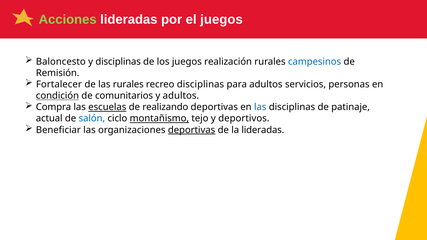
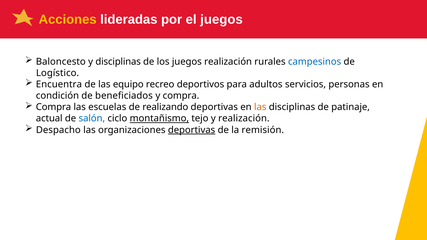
Acciones colour: light green -> yellow (68, 20)
Remisión: Remisión -> Logístico (58, 73)
Fortalecer: Fortalecer -> Encuentra (59, 84)
las rurales: rurales -> equipo (128, 84)
recreo disciplinas: disciplinas -> deportivos (201, 84)
condición underline: present -> none (57, 96)
comunitarios: comunitarios -> beneficiados (124, 96)
y adultos: adultos -> compra (181, 96)
escuelas underline: present -> none (107, 107)
las colour: blue -> orange (260, 107)
y deportivos: deportivos -> realización (244, 119)
Beneficiar: Beneficiar -> Despacho (58, 130)
la lideradas: lideradas -> remisión (263, 130)
